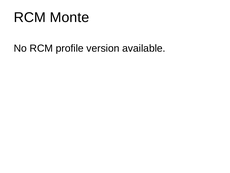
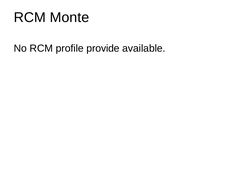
version: version -> provide (103, 48)
